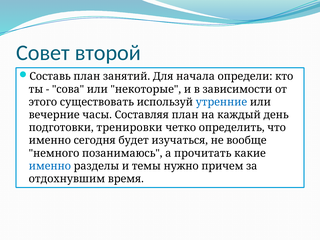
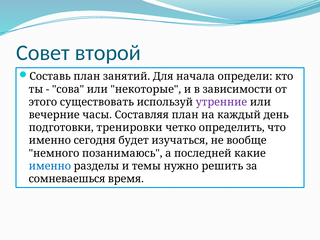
утренние colour: blue -> purple (221, 102)
прочитать: прочитать -> последней (203, 153)
причем: причем -> решить (222, 166)
отдохнувшим: отдохнувшим -> сомневаешься (67, 179)
